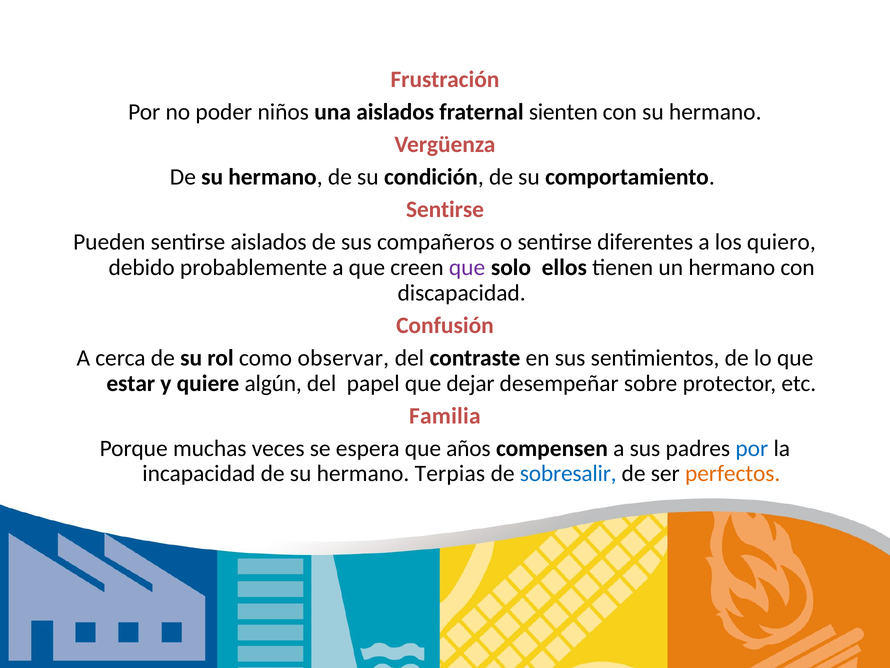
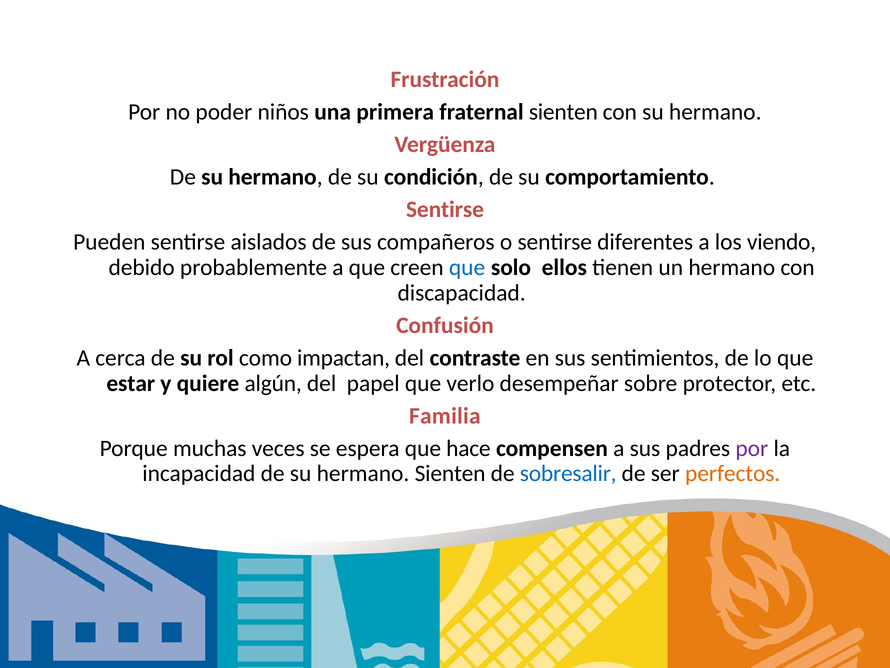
una aislados: aislados -> primera (395, 112)
quiero: quiero -> viendo (782, 242)
que colour: purple -> blue (467, 267)
observar: observar -> impactan (344, 358)
dejar: dejar -> verlo (470, 383)
años: años -> hace (468, 448)
por colour: blue -> purple (752, 448)
hermano Terpias: Terpias -> Sienten (450, 473)
